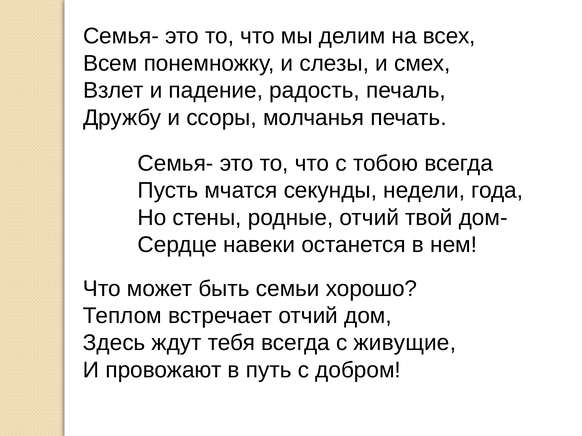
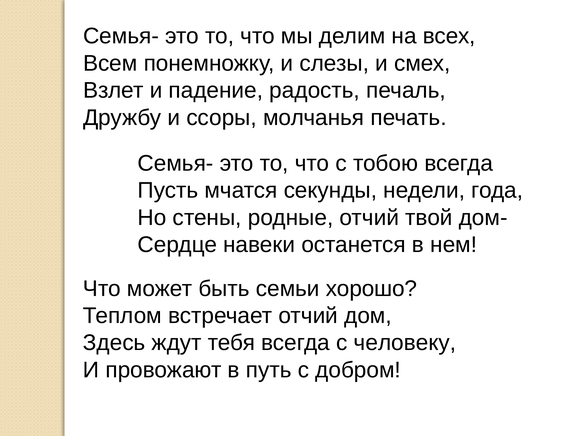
живущие: живущие -> человеку (405, 343)
